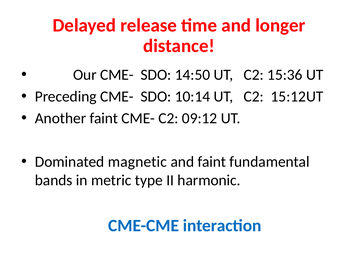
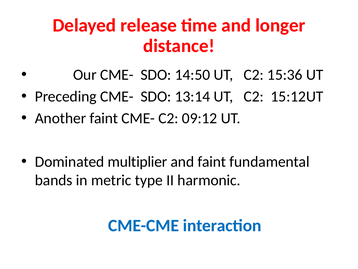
10:14: 10:14 -> 13:14 (192, 96)
magnetic: magnetic -> multiplier (137, 162)
